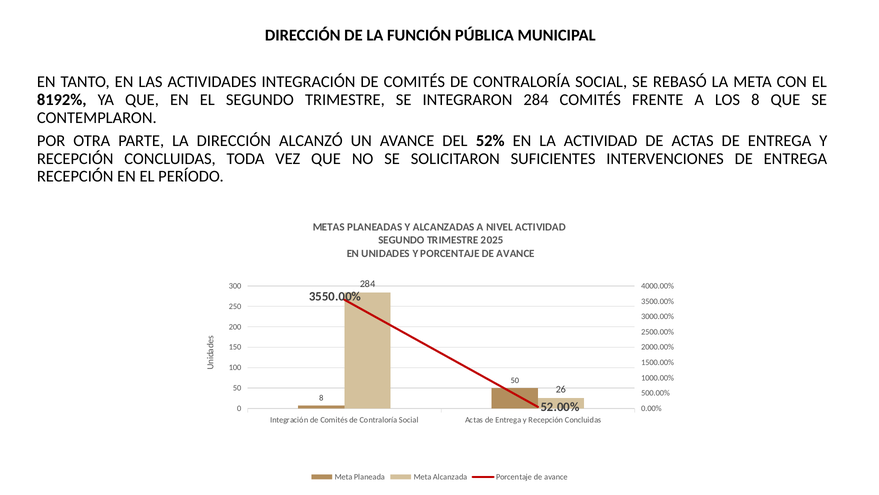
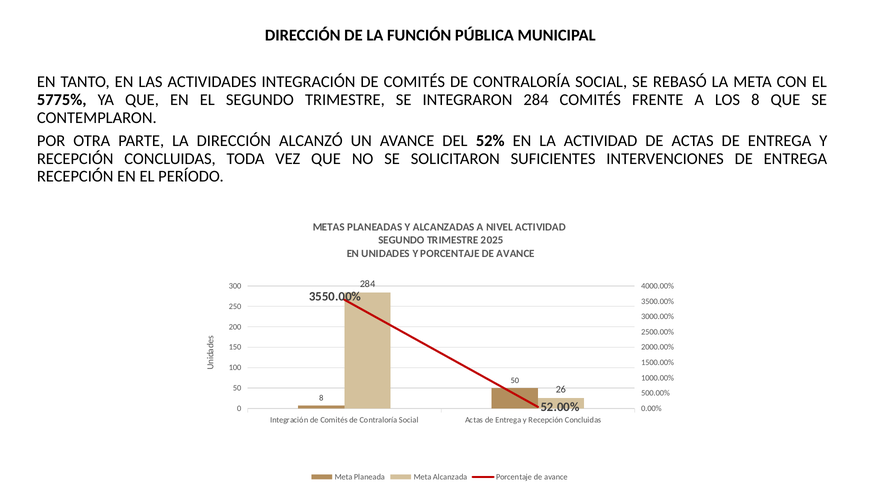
8192%: 8192% -> 5775% (62, 100)
